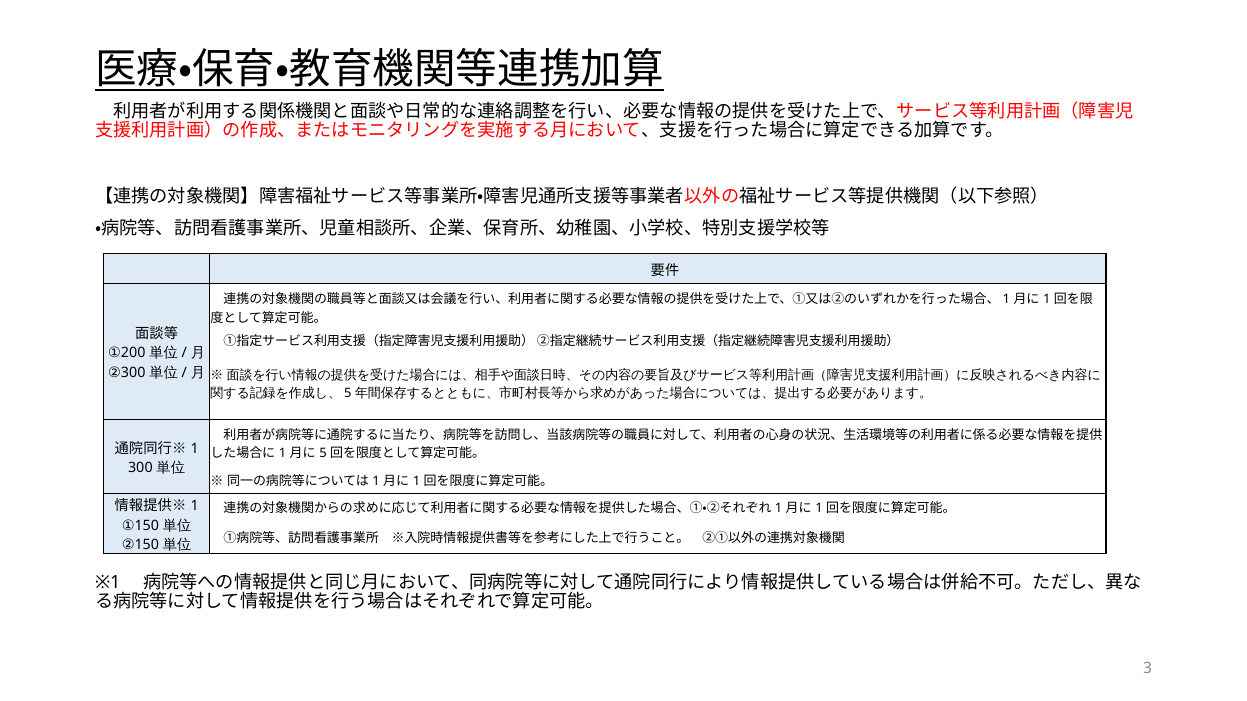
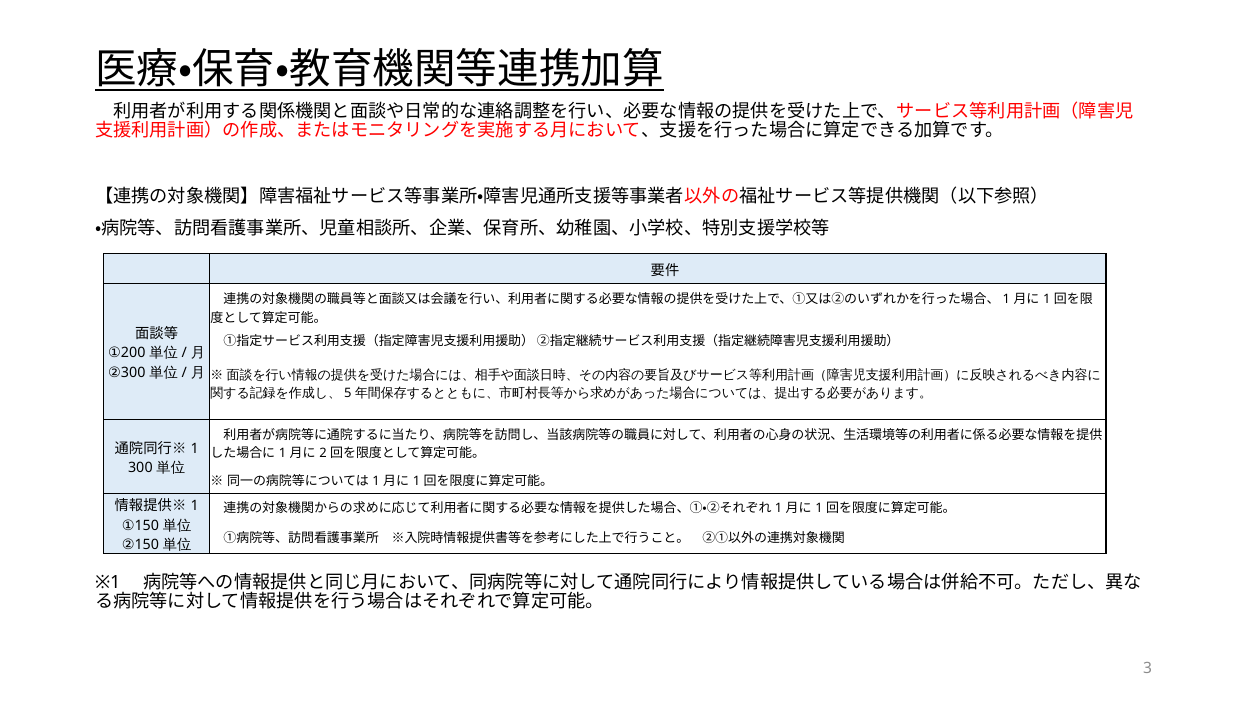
5: 5 -> 2 (323, 454)
